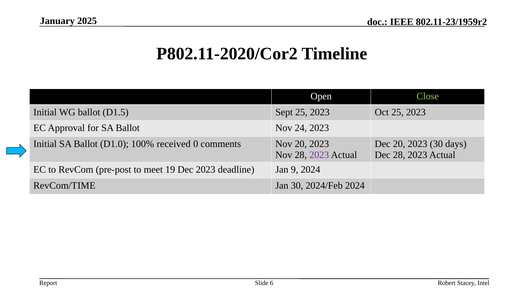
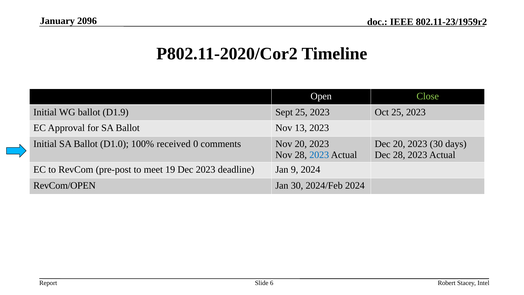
2025: 2025 -> 2096 (87, 21)
D1.5: D1.5 -> D1.9 (116, 112)
24: 24 -> 13 (301, 128)
2023 colour: purple -> blue (319, 155)
RevCom/TIME: RevCom/TIME -> RevCom/OPEN (65, 186)
